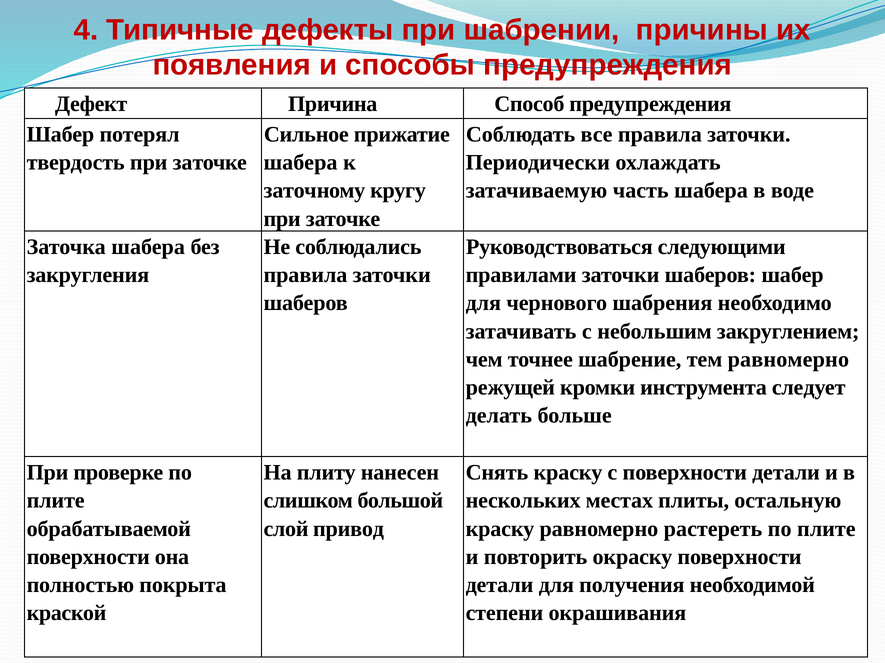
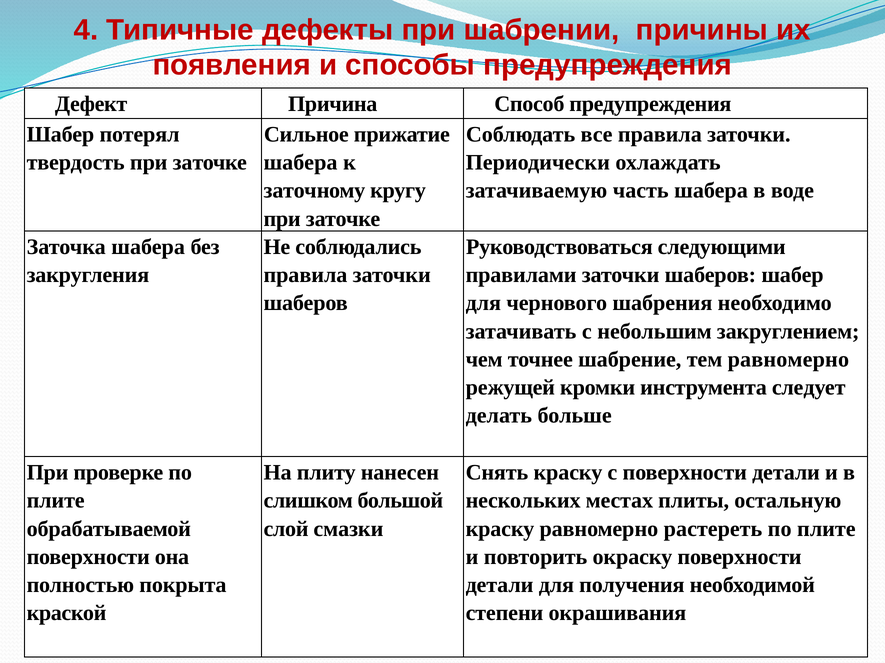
привод: привод -> смазки (348, 529)
